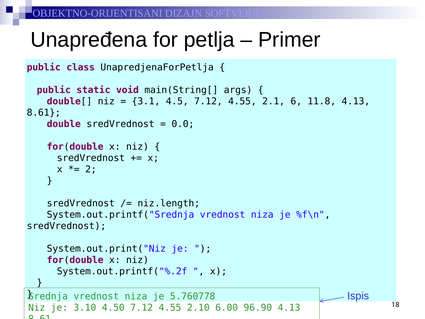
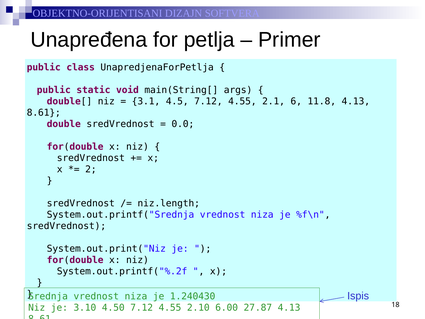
5.760778: 5.760778 -> 1.240430 (193, 296)
96.90: 96.90 -> 27.87 (258, 307)
